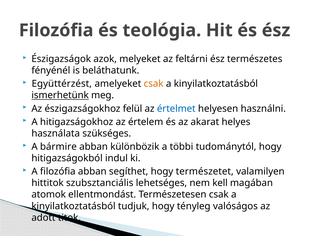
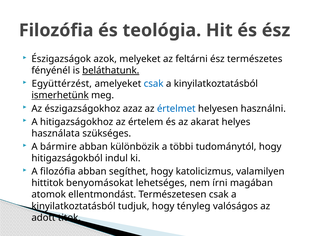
beláthatunk underline: none -> present (111, 71)
csak colour: orange -> blue (154, 84)
felül: felül -> azaz (133, 109)
természetet: természetet -> katolicizmus (205, 172)
szubsztanciális: szubsztanciális -> benyomásokat (100, 183)
kell: kell -> írni (220, 183)
